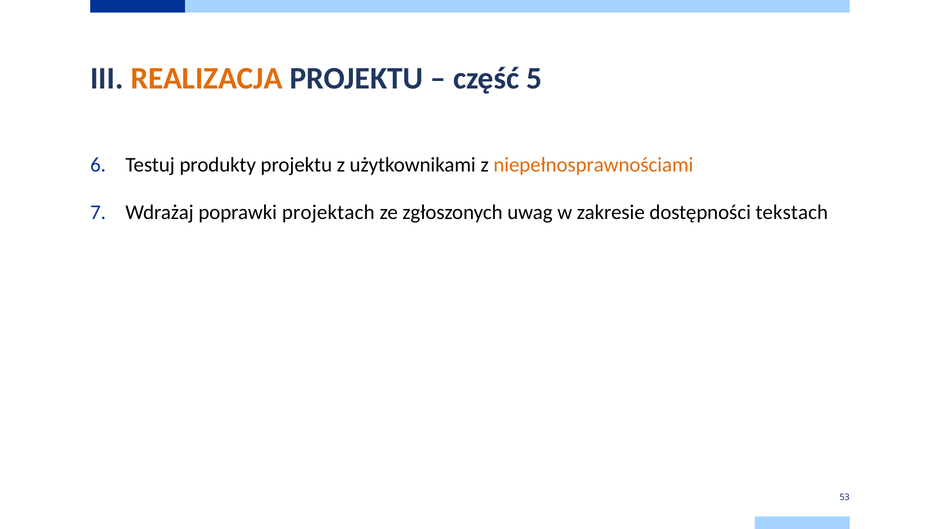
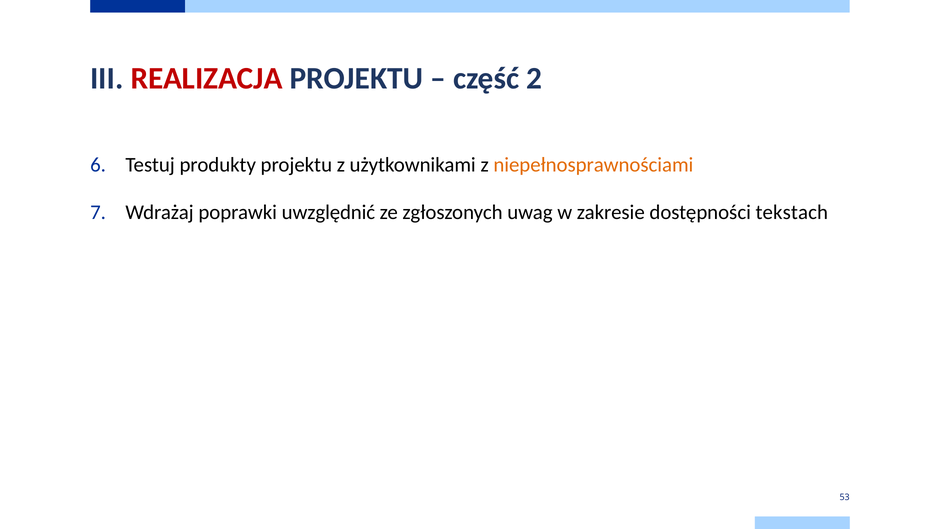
REALIZACJA colour: orange -> red (207, 78)
5: 5 -> 2 (534, 78)
projektach: projektach -> uwzględnić (328, 212)
